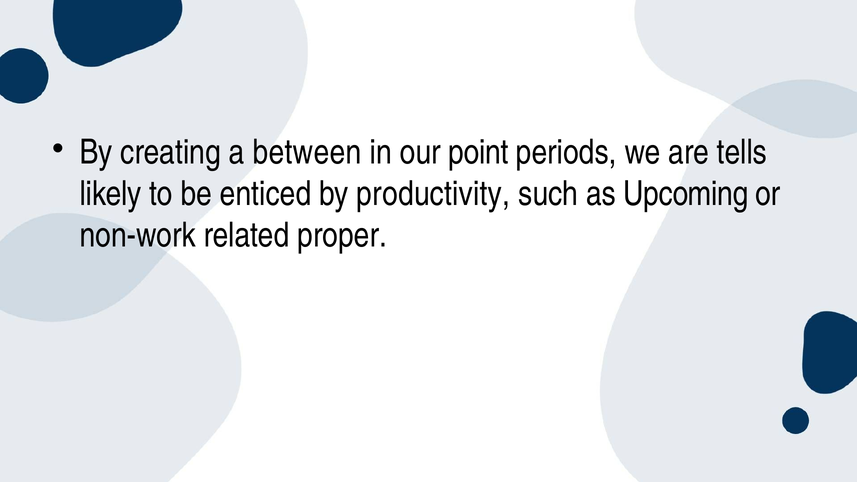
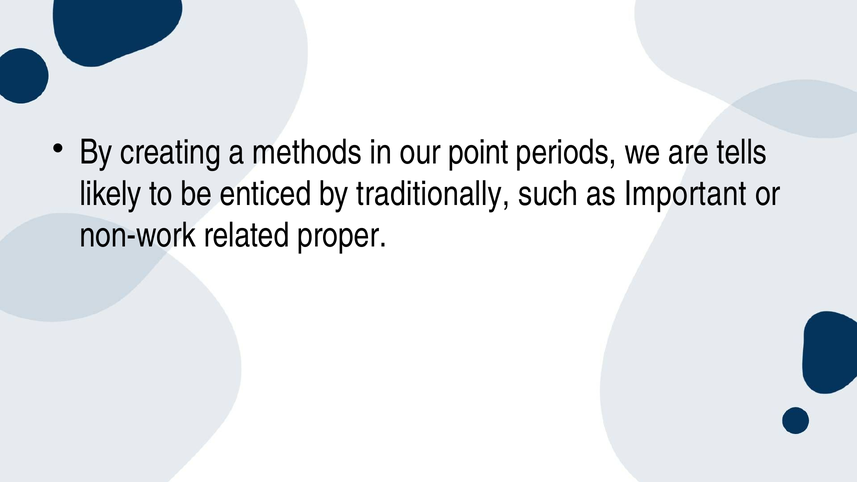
between: between -> methods (307, 153)
productivity: productivity -> traditionally (433, 194)
Upcoming: Upcoming -> Important (685, 194)
